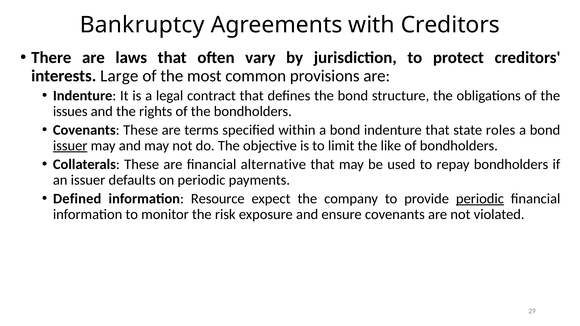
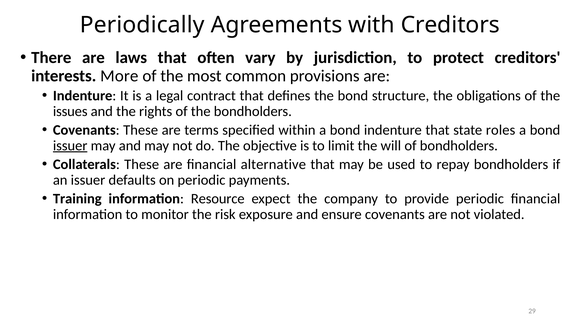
Bankruptcy: Bankruptcy -> Periodically (142, 25)
Large: Large -> More (119, 76)
like: like -> will (391, 146)
Defined: Defined -> Training (77, 199)
periodic underline: present -> none (480, 199)
